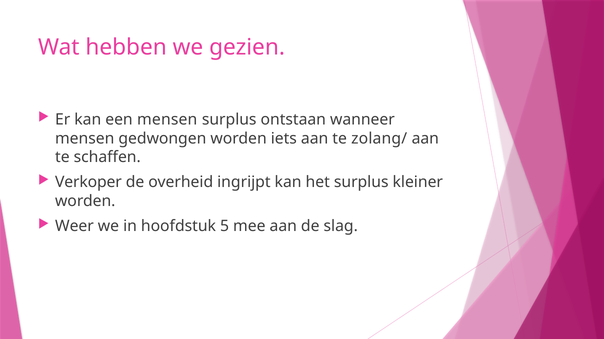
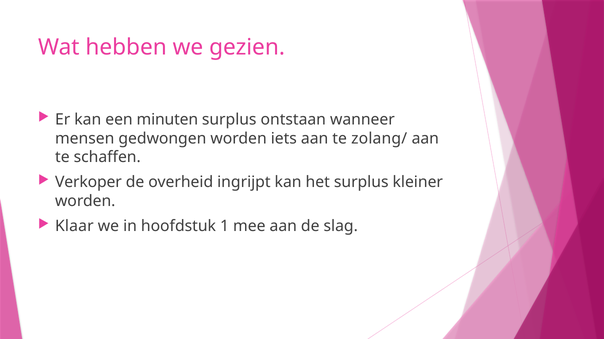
een mensen: mensen -> minuten (167, 120)
Weer: Weer -> Klaar (74, 227)
5: 5 -> 1 (225, 227)
